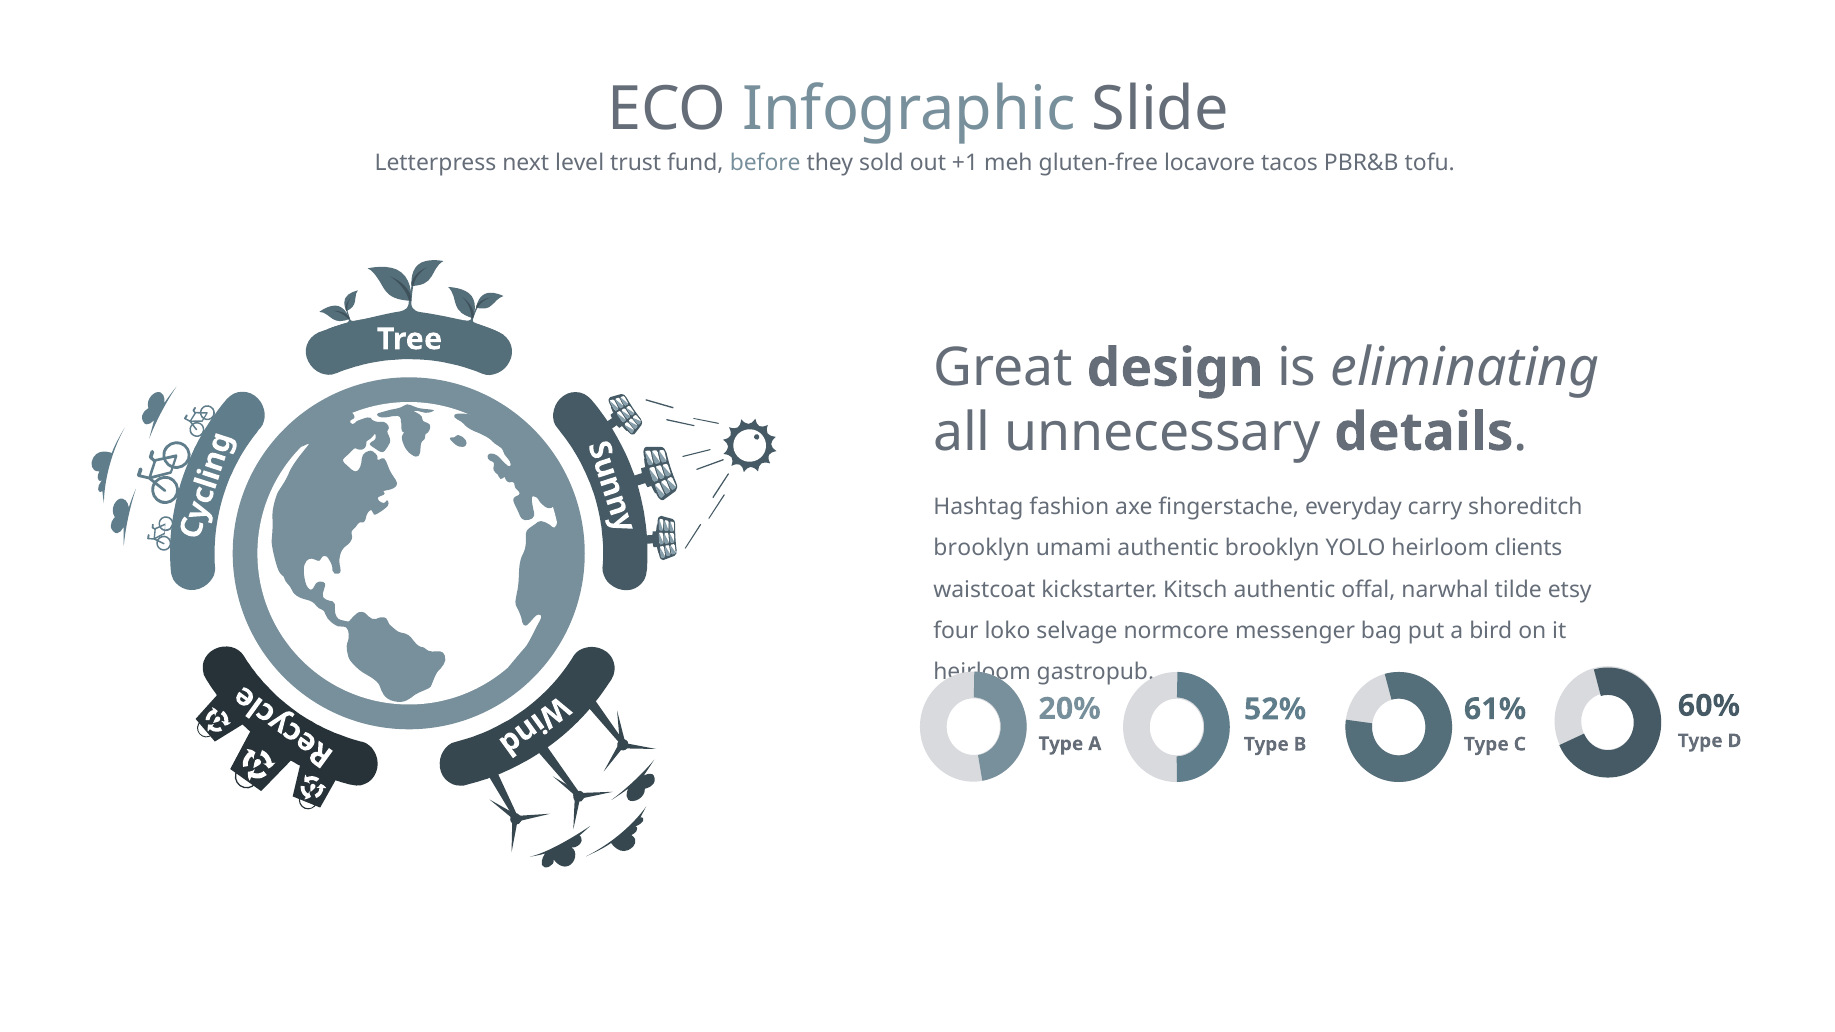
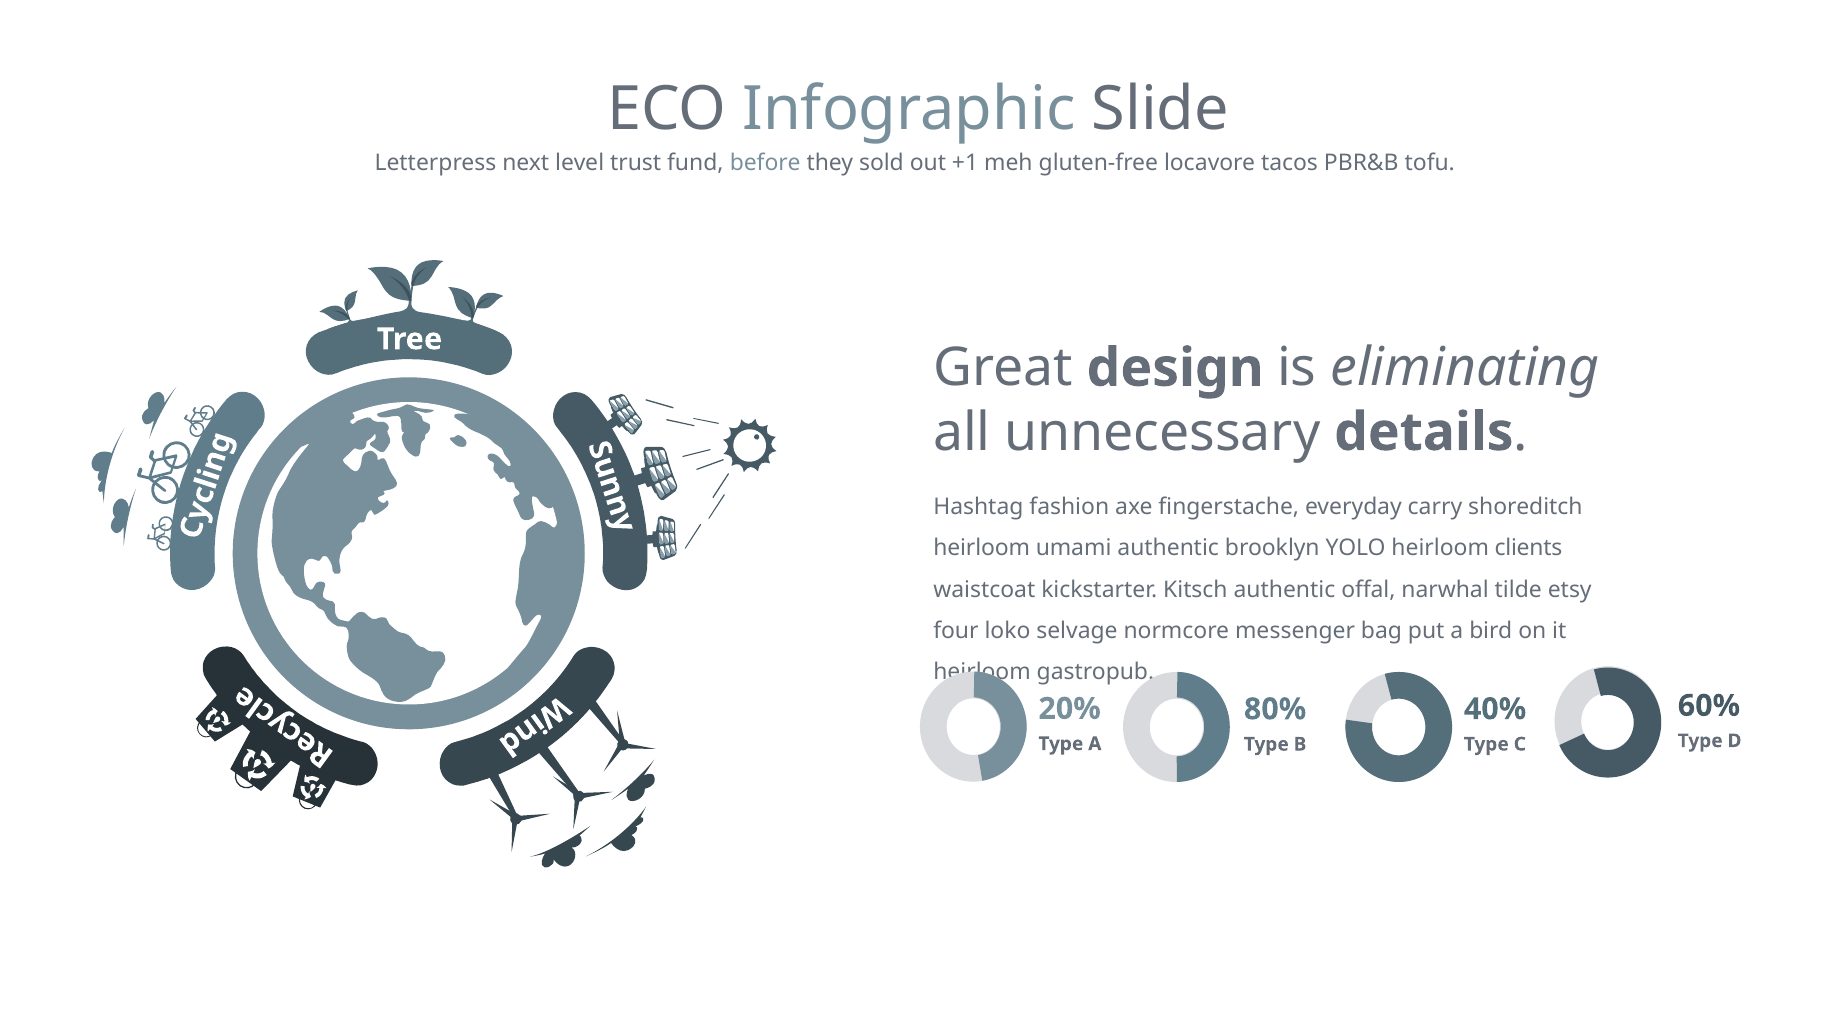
brooklyn: brooklyn -> heirloom (982, 549)
52%: 52% -> 80% (1275, 709)
61%: 61% -> 40% (1495, 709)
